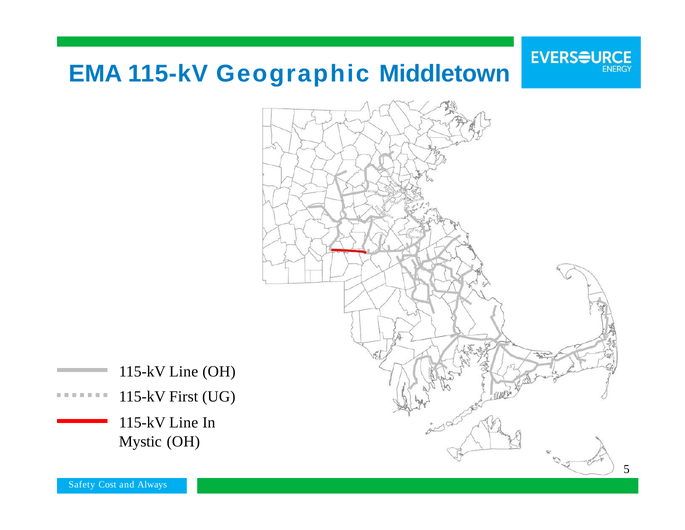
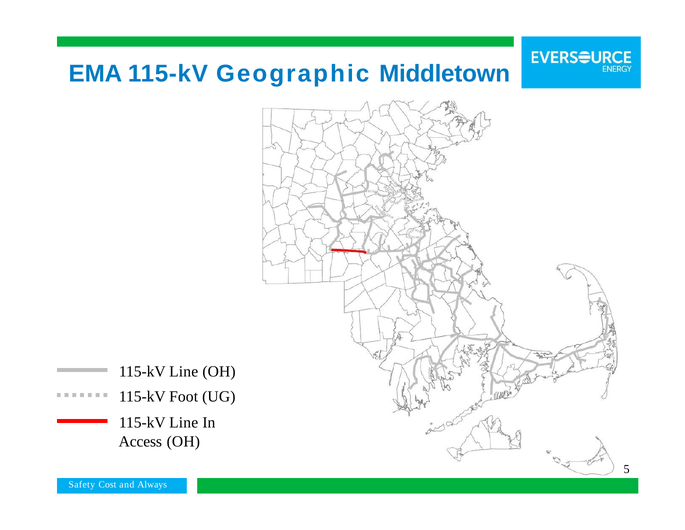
First: First -> Foot (184, 396)
Mystic: Mystic -> Access (140, 441)
